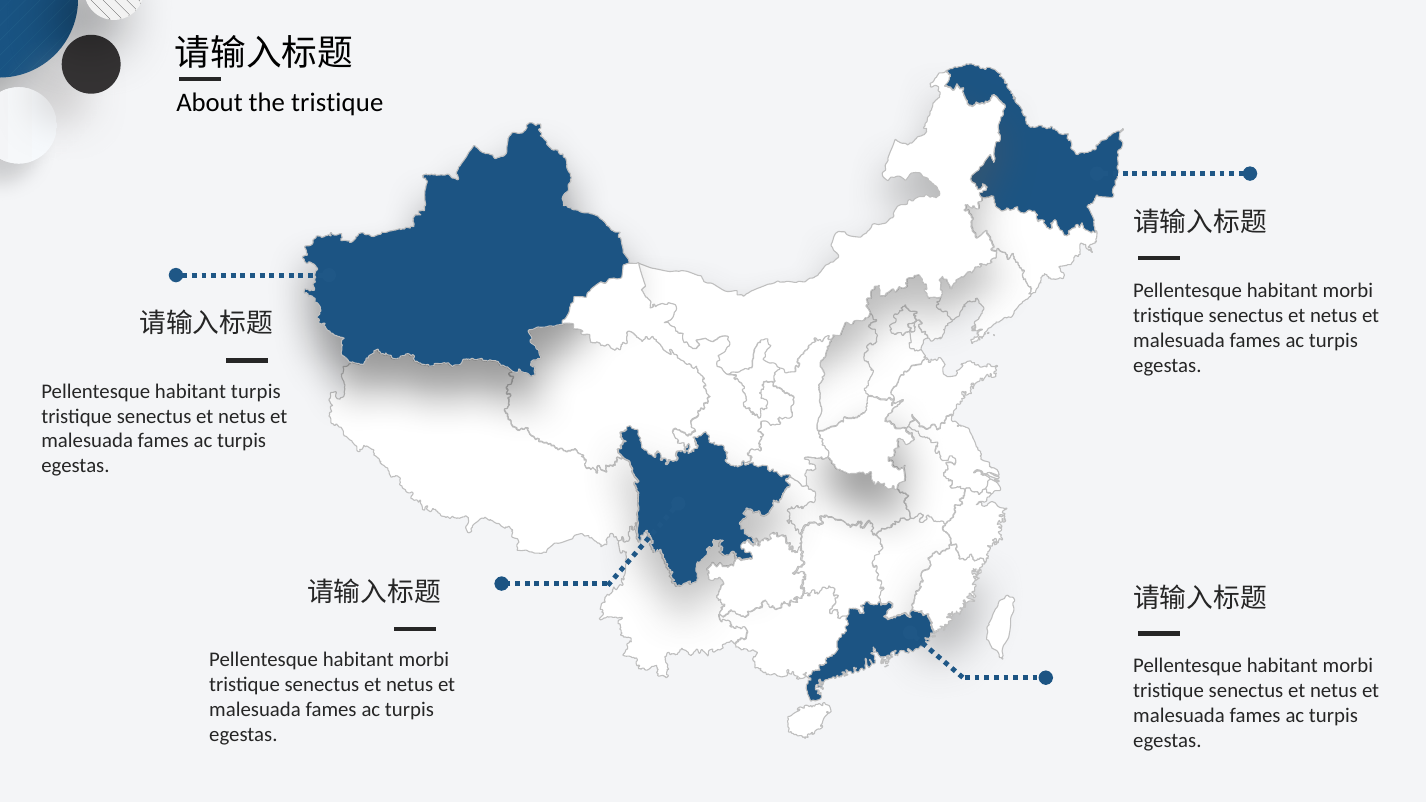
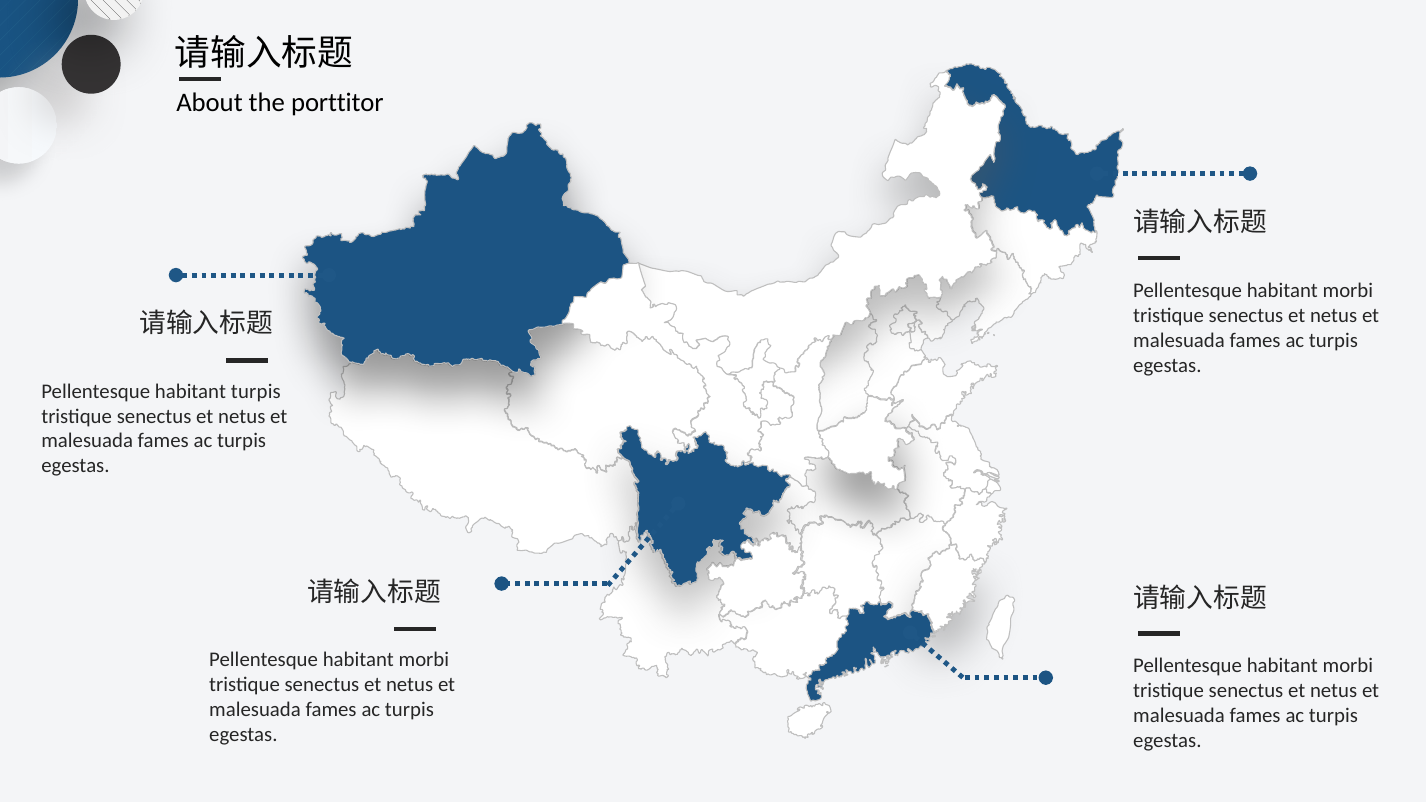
the tristique: tristique -> porttitor (337, 102)
